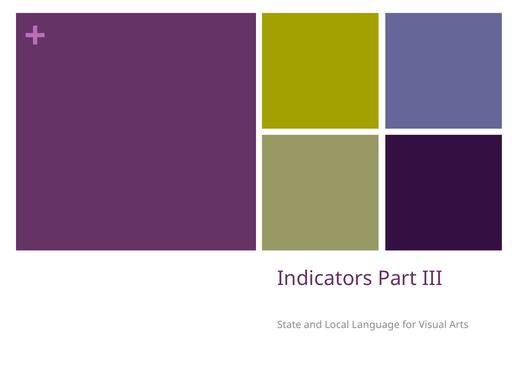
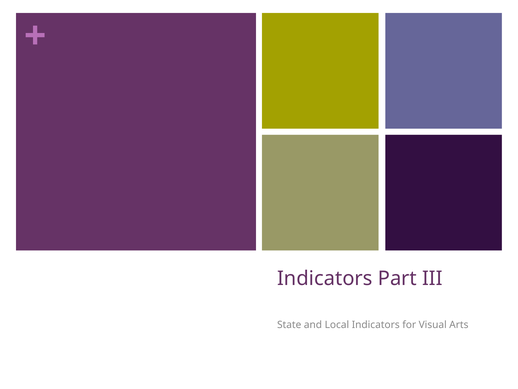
Local Language: Language -> Indicators (376, 324)
